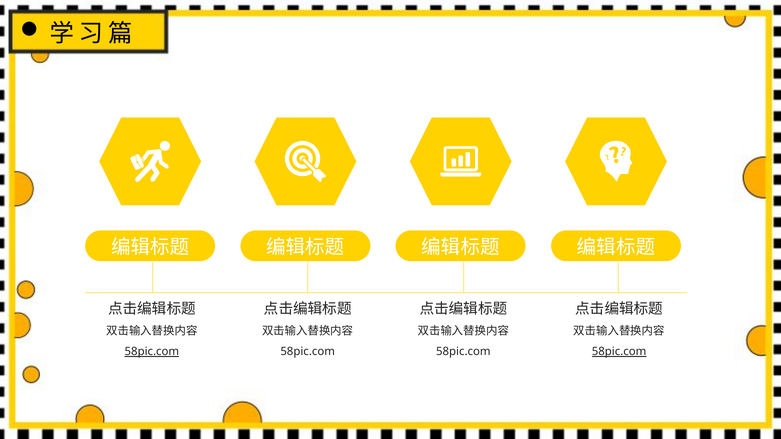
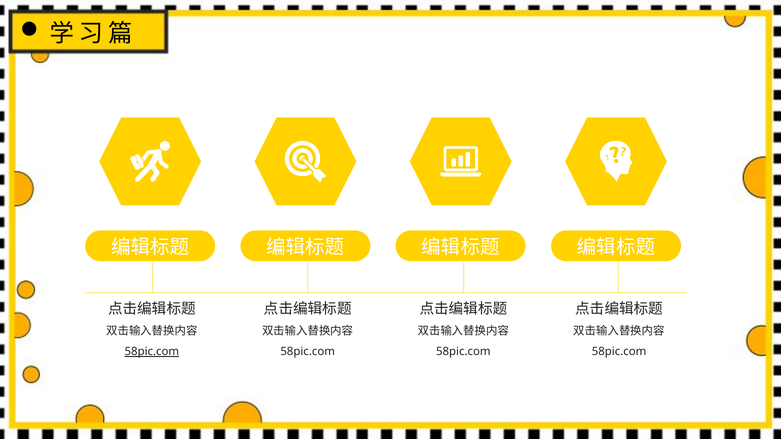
58pic.com underline: present -> none (619, 352)
